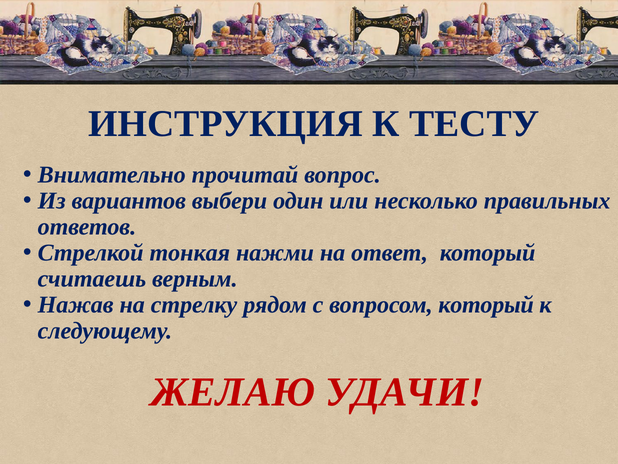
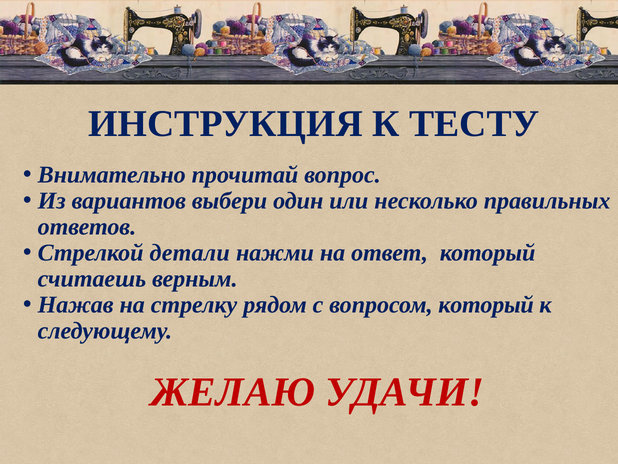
тонкая: тонкая -> детали (190, 253)
